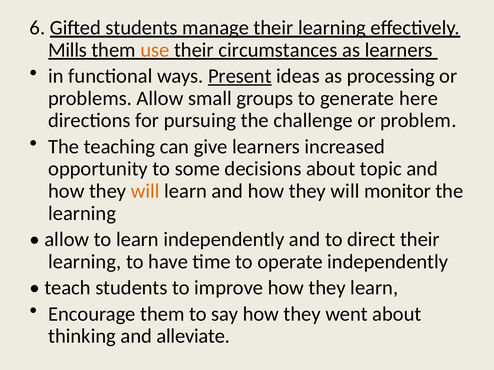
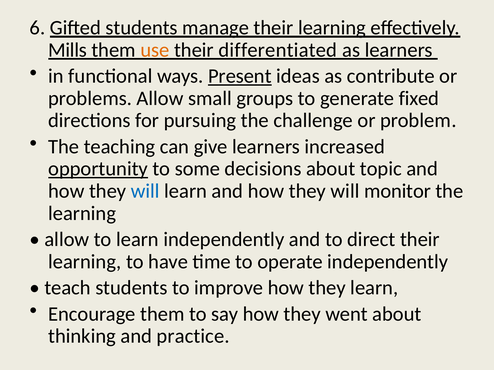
circumstances: circumstances -> differentiated (278, 50)
processing: processing -> contribute (391, 76)
here: here -> fixed (419, 98)
opportunity underline: none -> present (98, 169)
will colour: orange -> blue (145, 191)
alleviate: alleviate -> practice (193, 337)
